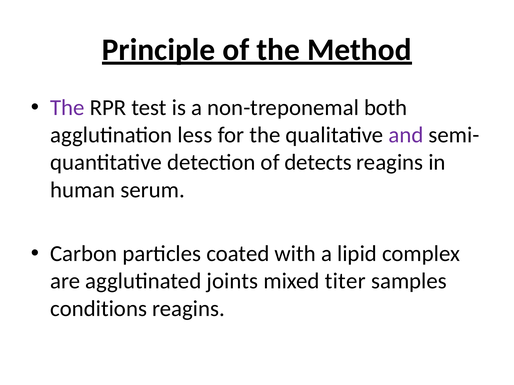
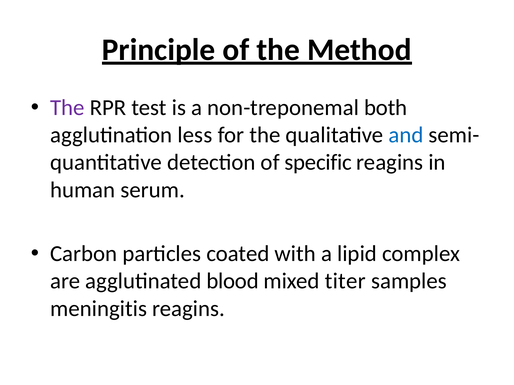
and colour: purple -> blue (406, 135)
detects: detects -> specific (318, 163)
joints: joints -> blood (233, 281)
conditions: conditions -> meningitis (99, 309)
